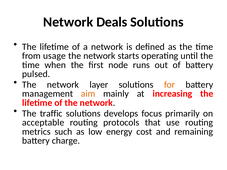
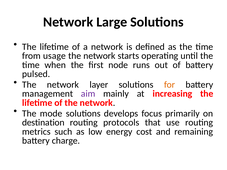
Deals: Deals -> Large (112, 22)
aim colour: orange -> purple (88, 94)
traffic: traffic -> mode (51, 114)
acceptable: acceptable -> destination (43, 123)
